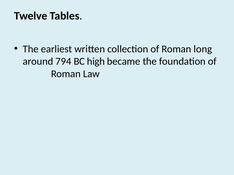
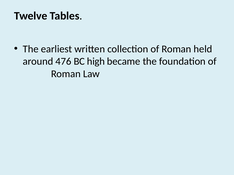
long: long -> held (203, 49)
794: 794 -> 476 (63, 62)
